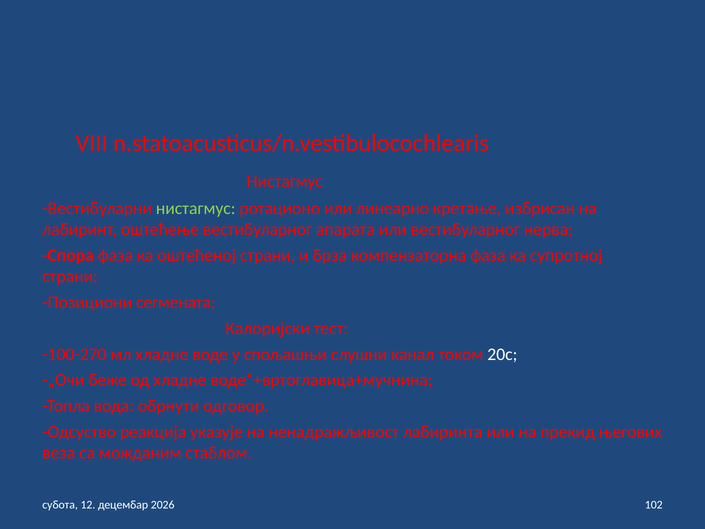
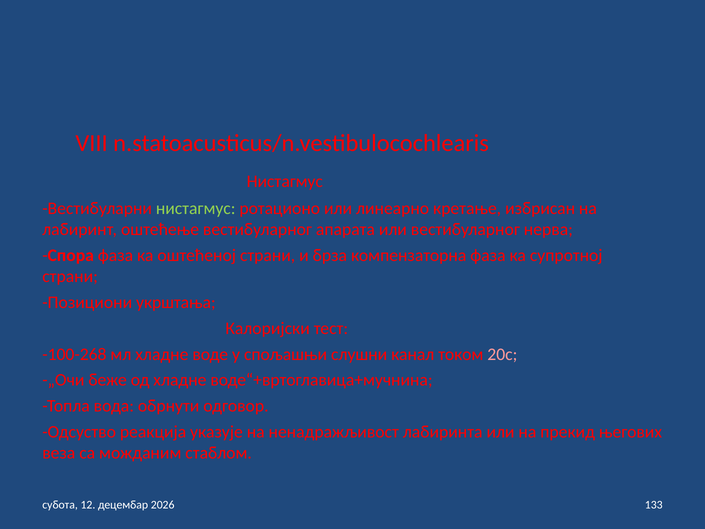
сегмената: сегмената -> укрштања (176, 302)
-100-270: -100-270 -> -100-268 (74, 354)
20с colour: white -> pink (502, 354)
102: 102 -> 133 (654, 505)
